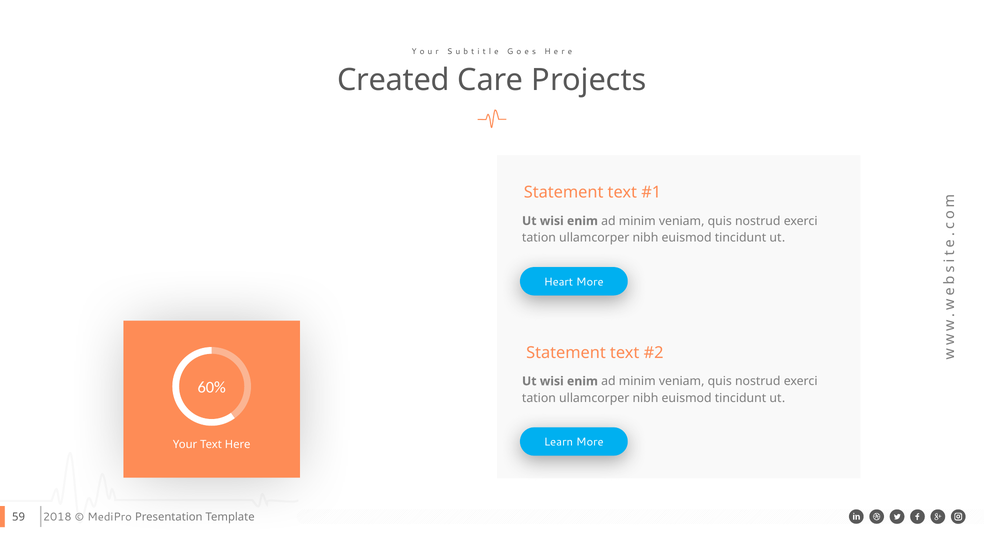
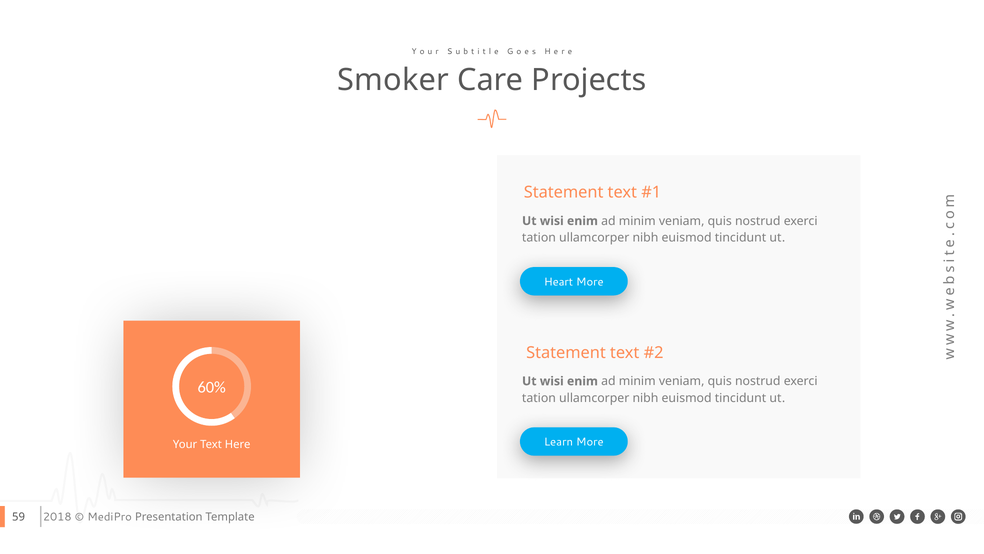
Created: Created -> Smoker (393, 80)
